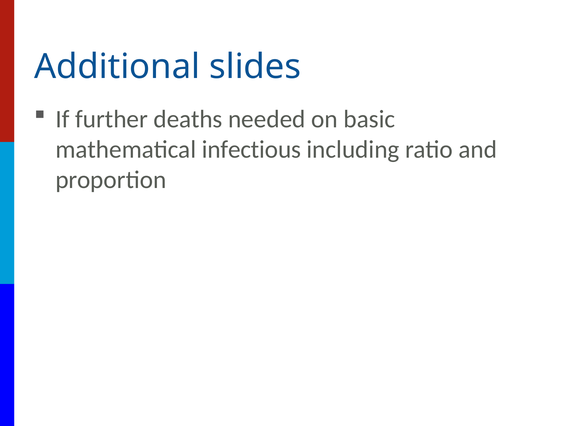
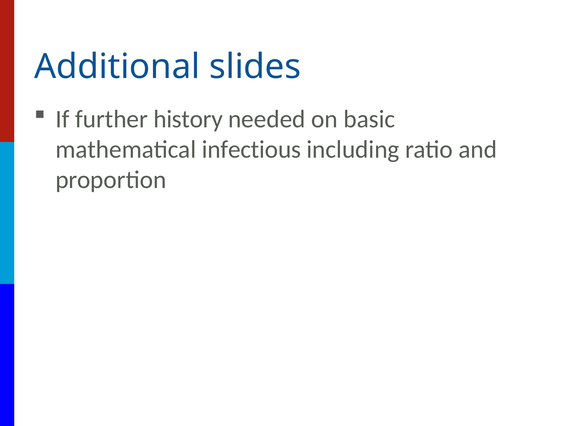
deaths: deaths -> history (188, 119)
